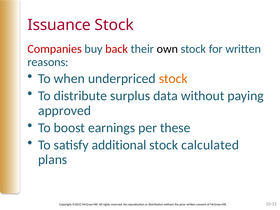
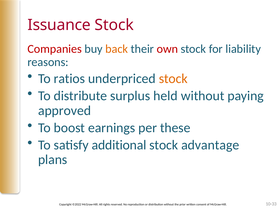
back colour: red -> orange (117, 49)
own colour: black -> red (167, 49)
for written: written -> liability (243, 49)
when: when -> ratios (69, 79)
data: data -> held (165, 96)
calculated: calculated -> advantage (210, 145)
